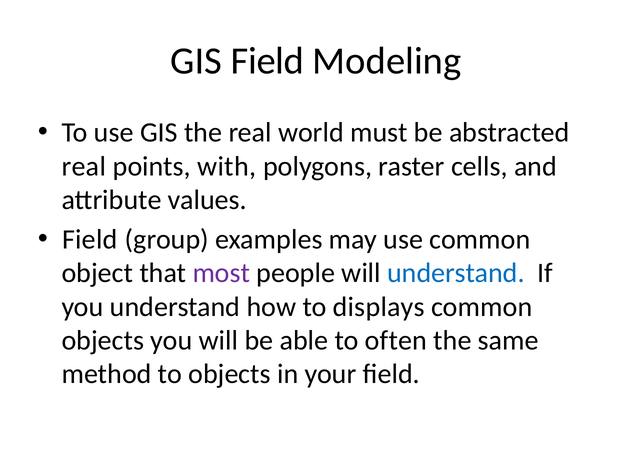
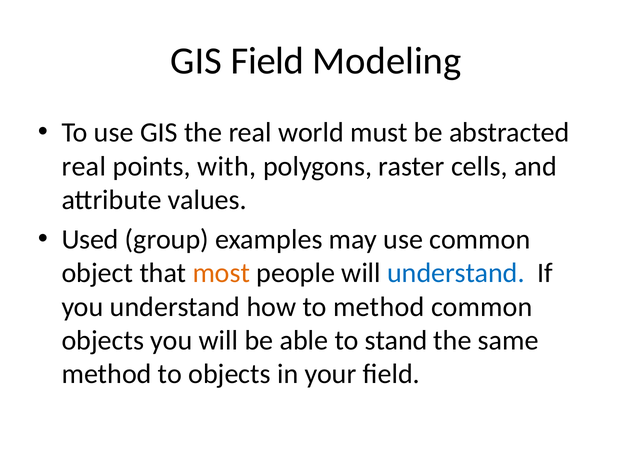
Field: Field -> Used (90, 239)
most colour: purple -> orange (221, 273)
to displays: displays -> method (379, 307)
often: often -> stand (396, 340)
